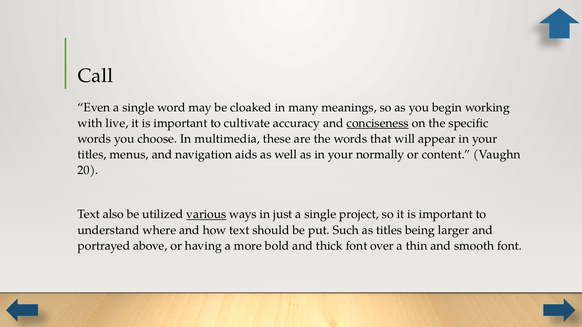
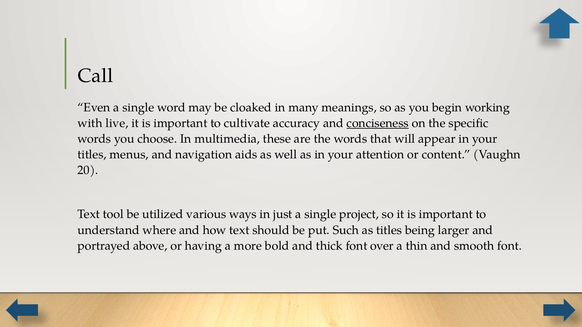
normally: normally -> attention (380, 155)
also: also -> tool (113, 215)
various underline: present -> none (206, 215)
